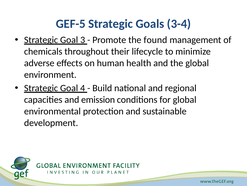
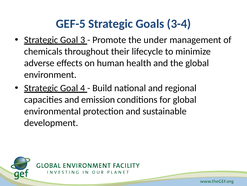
found: found -> under (155, 40)
